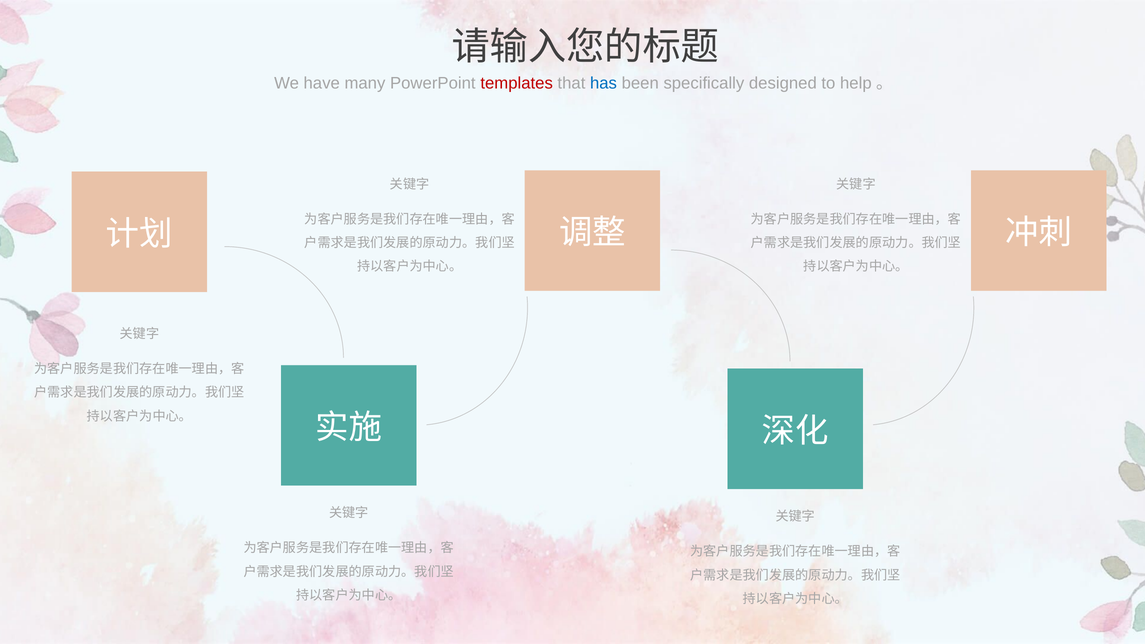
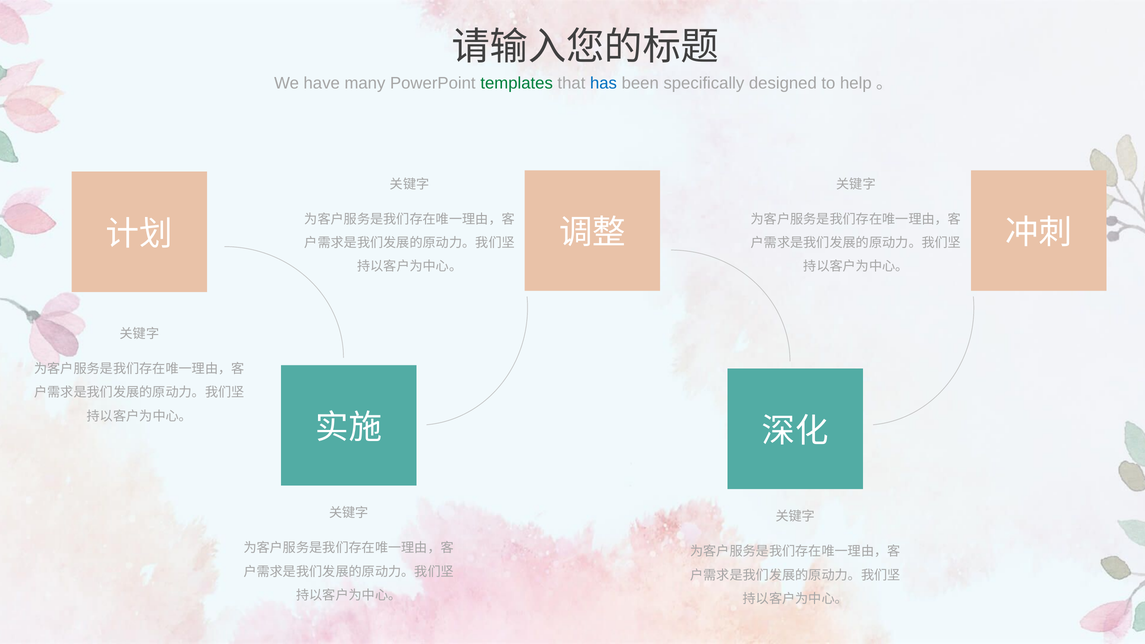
templates colour: red -> green (517, 83)
